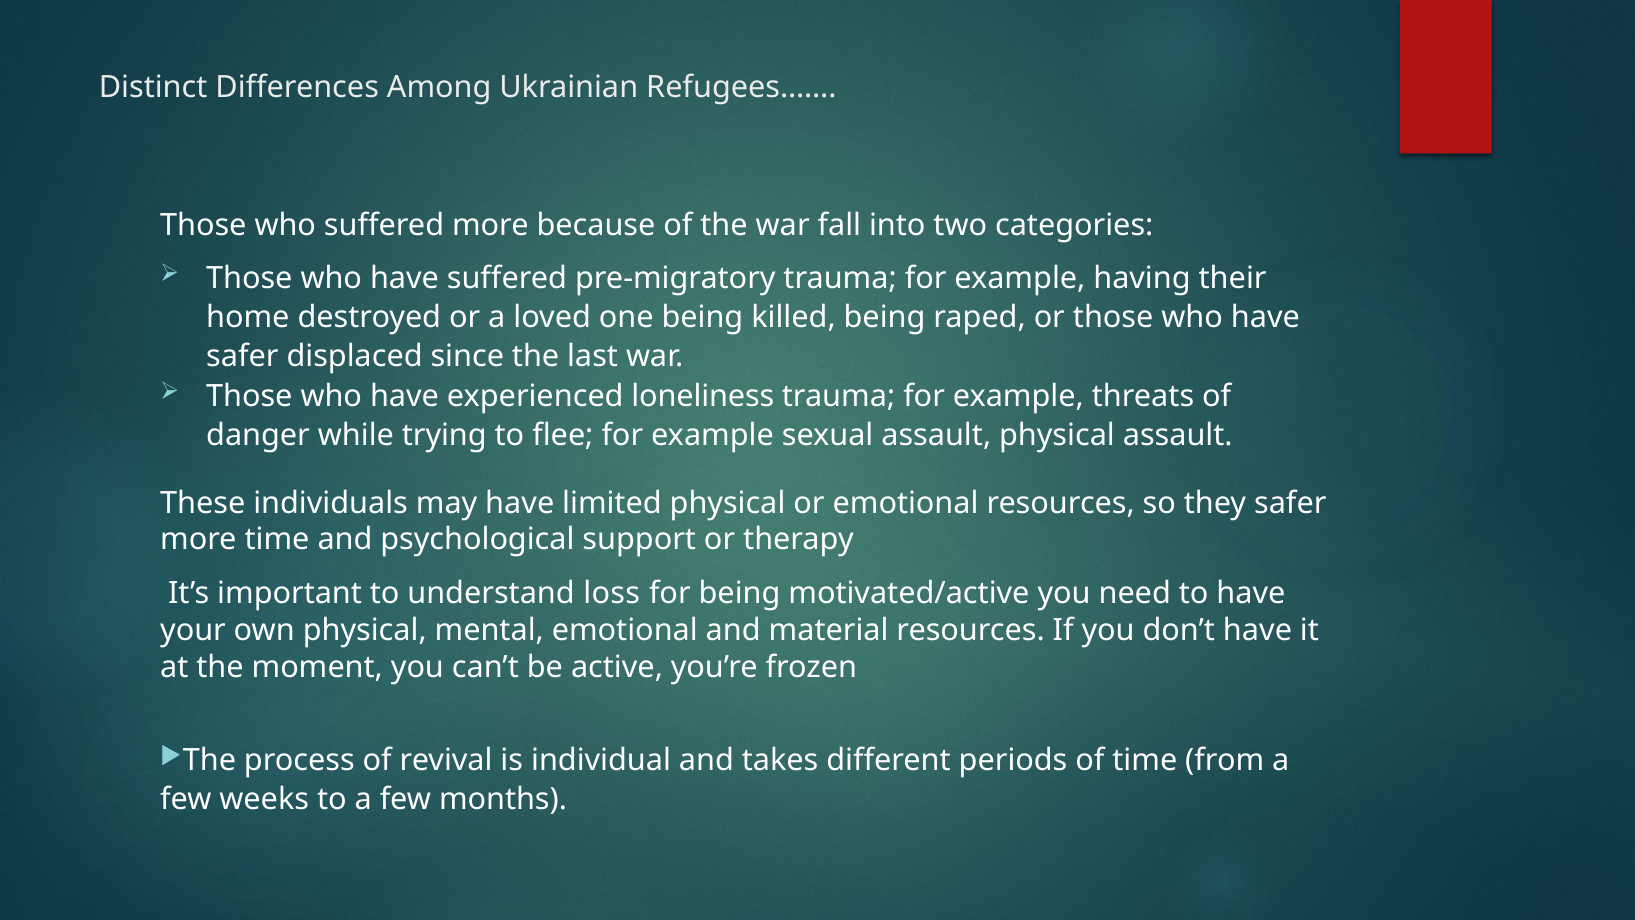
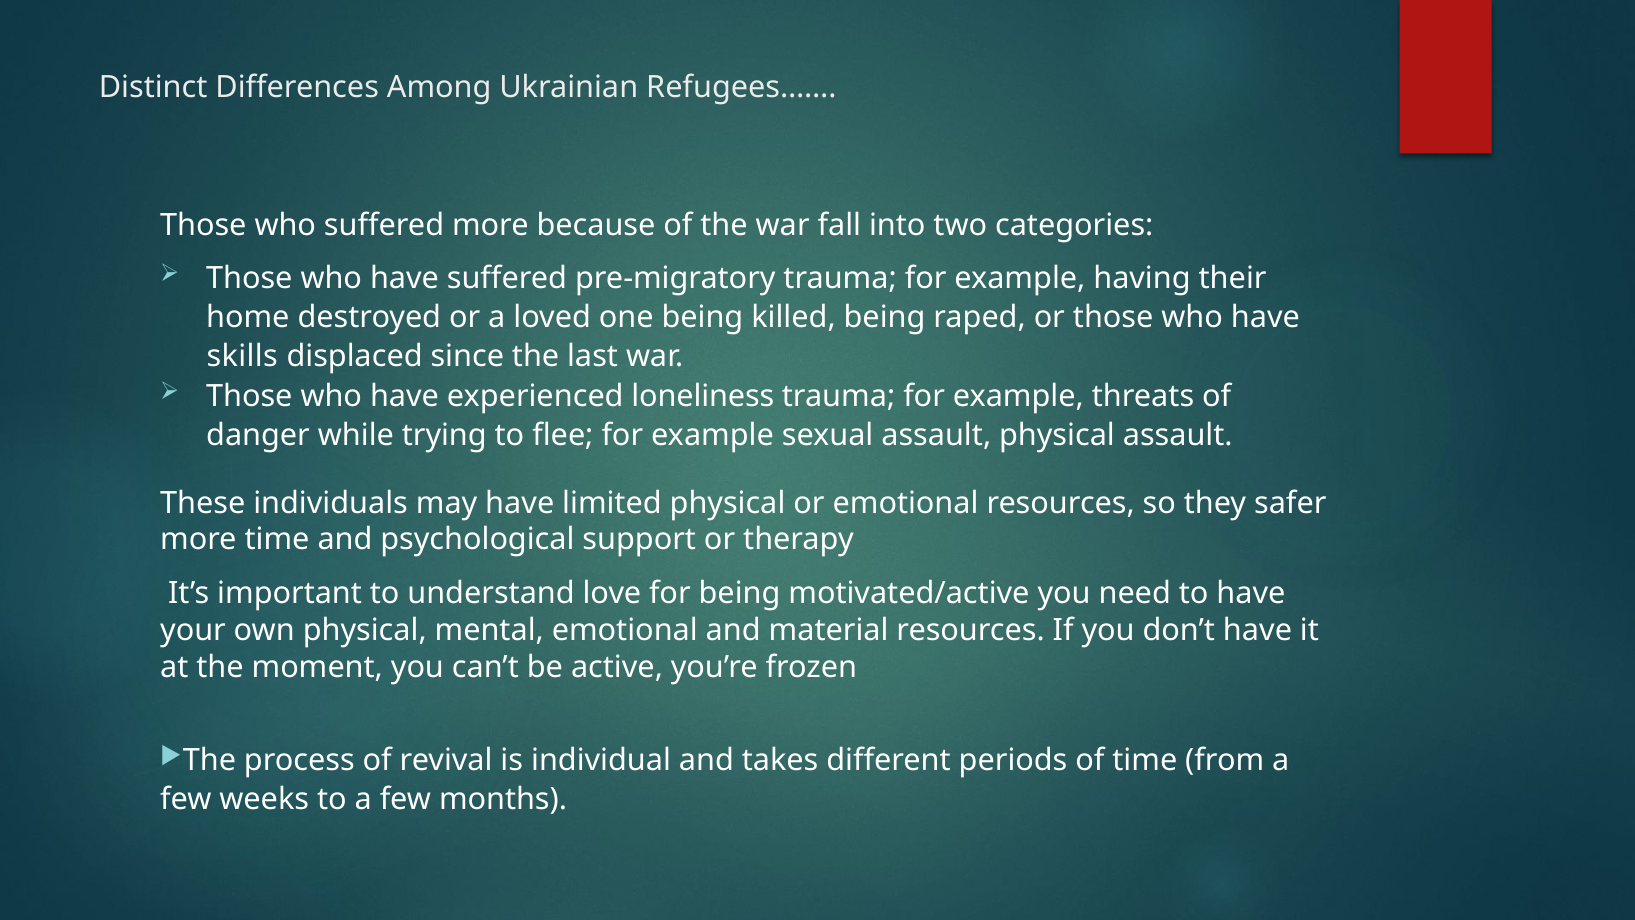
safer: safer -> skills (242, 357)
loss: loss -> love (612, 593)
